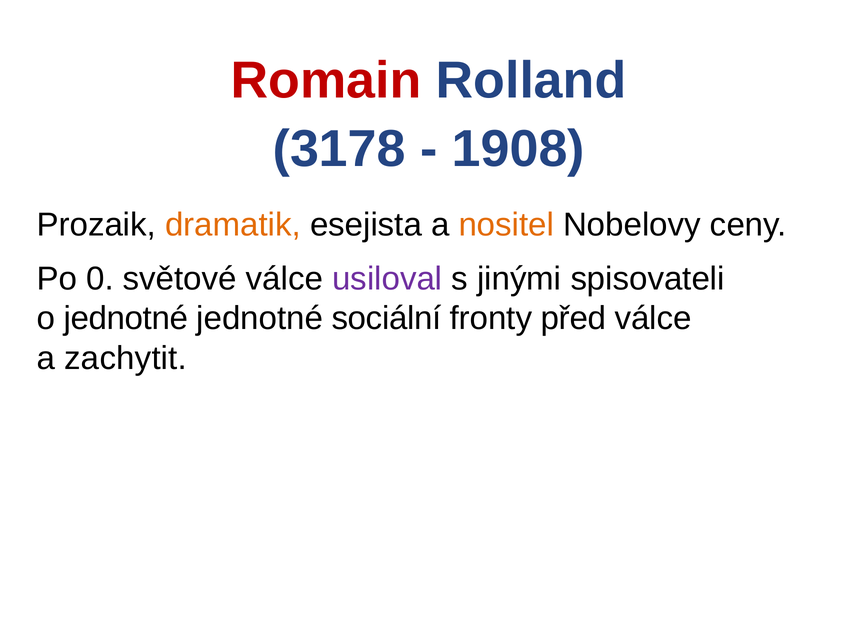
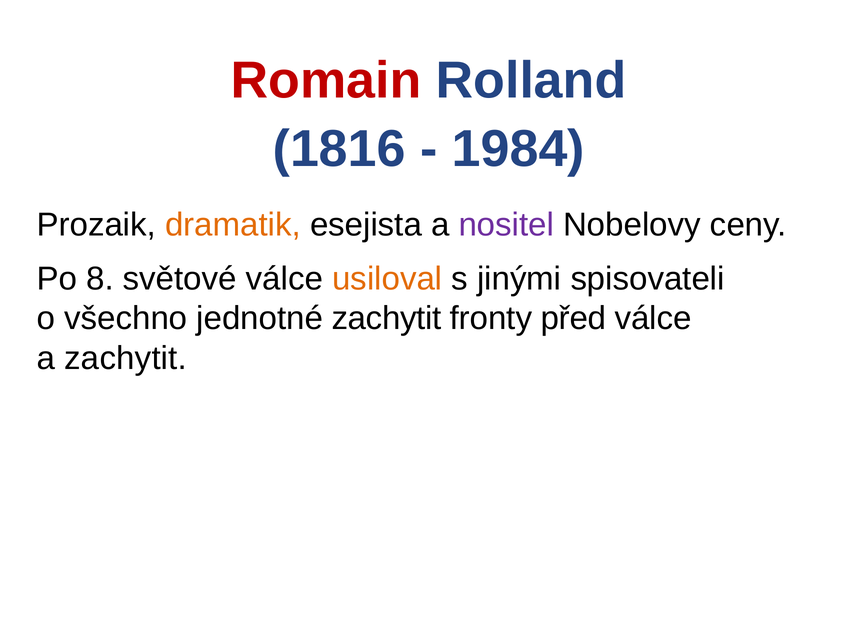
3178: 3178 -> 1816 (339, 149)
1908: 1908 -> 1984 (518, 149)
nositel colour: orange -> purple (506, 225)
0: 0 -> 8 (100, 279)
usiloval colour: purple -> orange (387, 279)
o jednotné: jednotné -> všechno (126, 319)
jednotné sociální: sociální -> zachytit (386, 319)
